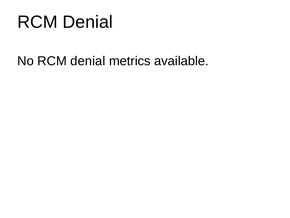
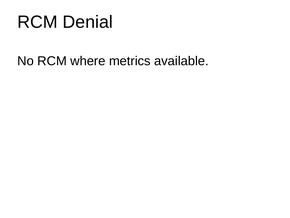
No RCM denial: denial -> where (88, 61)
